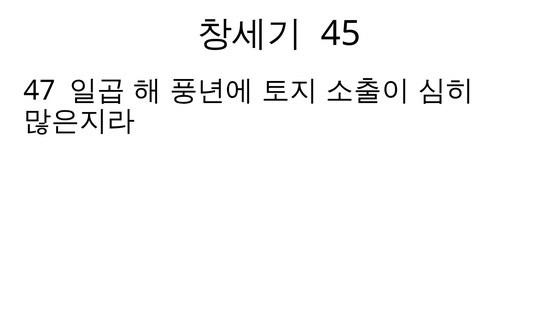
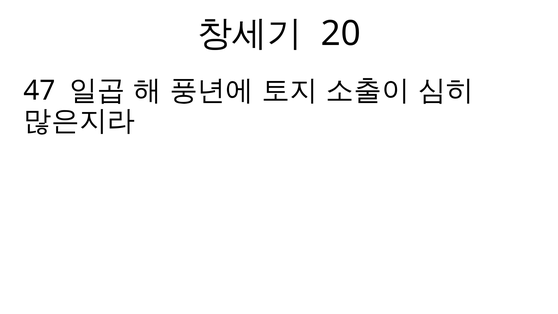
45: 45 -> 20 (341, 34)
